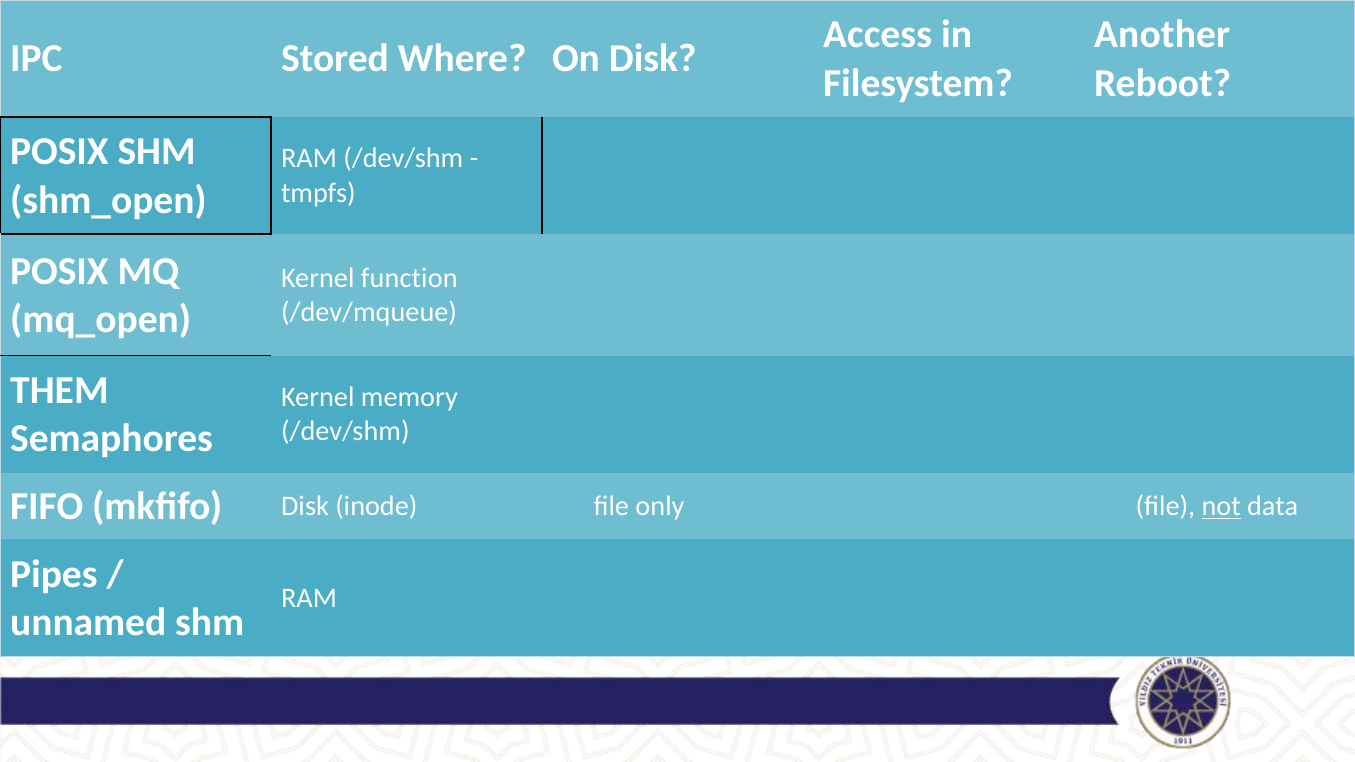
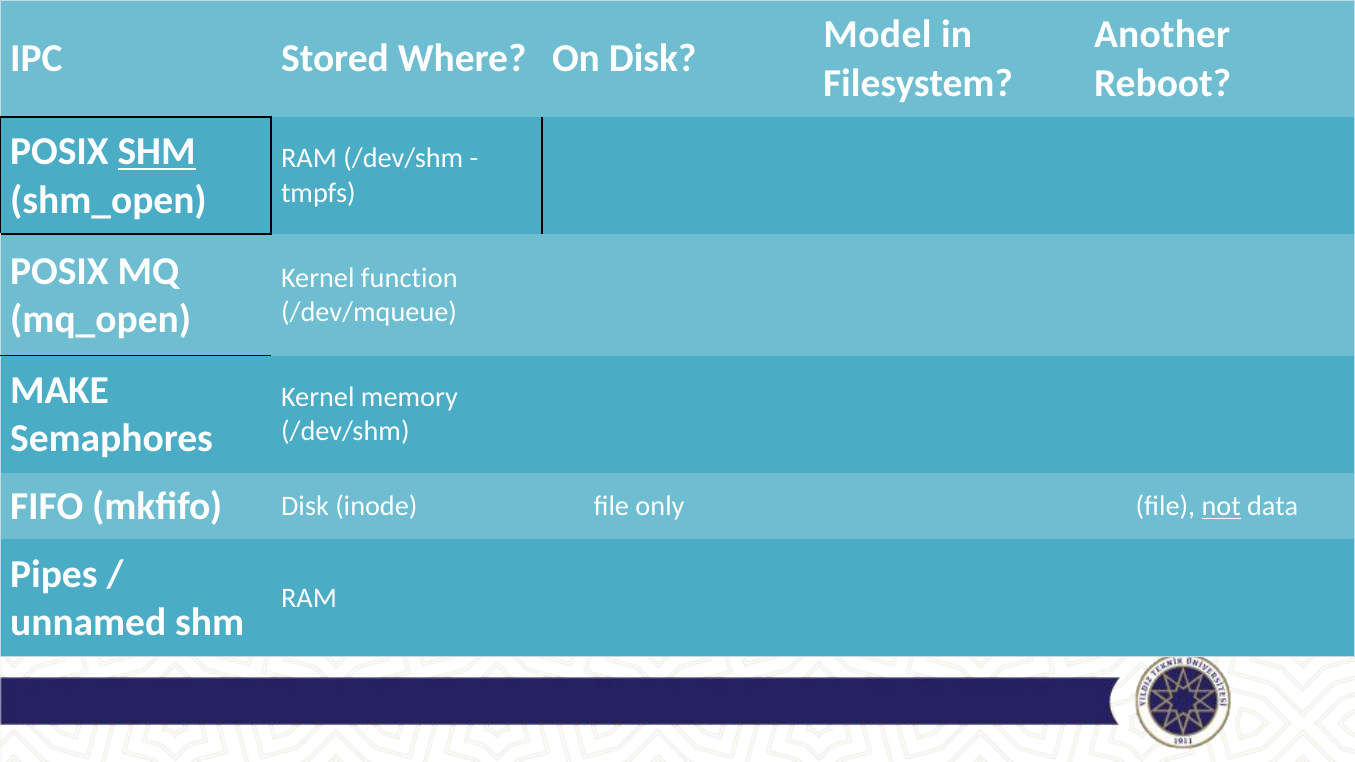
Access: Access -> Model (877, 35)
SHM underline: none -> present (157, 152)
THEM: THEM -> MAKE (59, 390)
